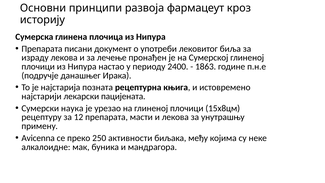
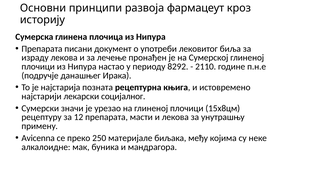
2400: 2400 -> 8292 (178, 67)
1863: 1863 -> 2110 (206, 67)
пацијената: пацијената -> социјалног (123, 96)
наука: наука -> значи (72, 108)
активности: активности -> материјале (130, 138)
